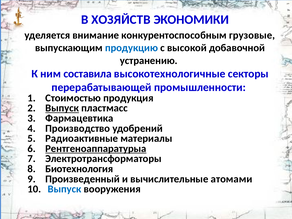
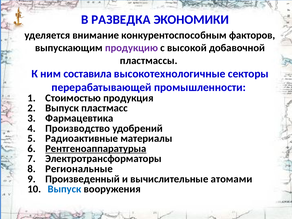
ХОЗЯЙСТВ: ХОЗЯЙСТВ -> РАЗВЕДКА (121, 20)
грузовые: грузовые -> факторов (252, 35)
продукцию colour: blue -> purple (131, 48)
устранению: устранению -> пластмассы (149, 61)
Выпуск underline: present -> none (62, 108)
Биотехнология: Биотехнология -> Региональные (79, 169)
